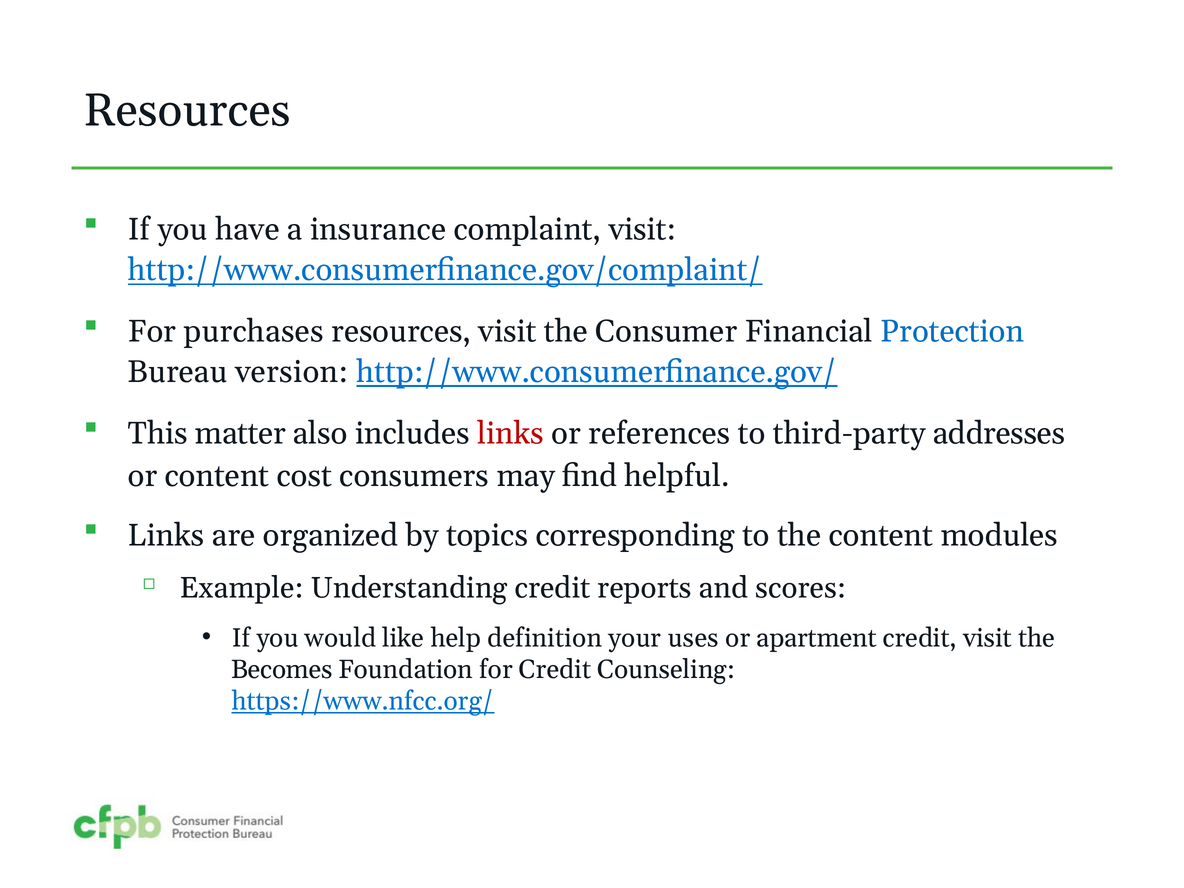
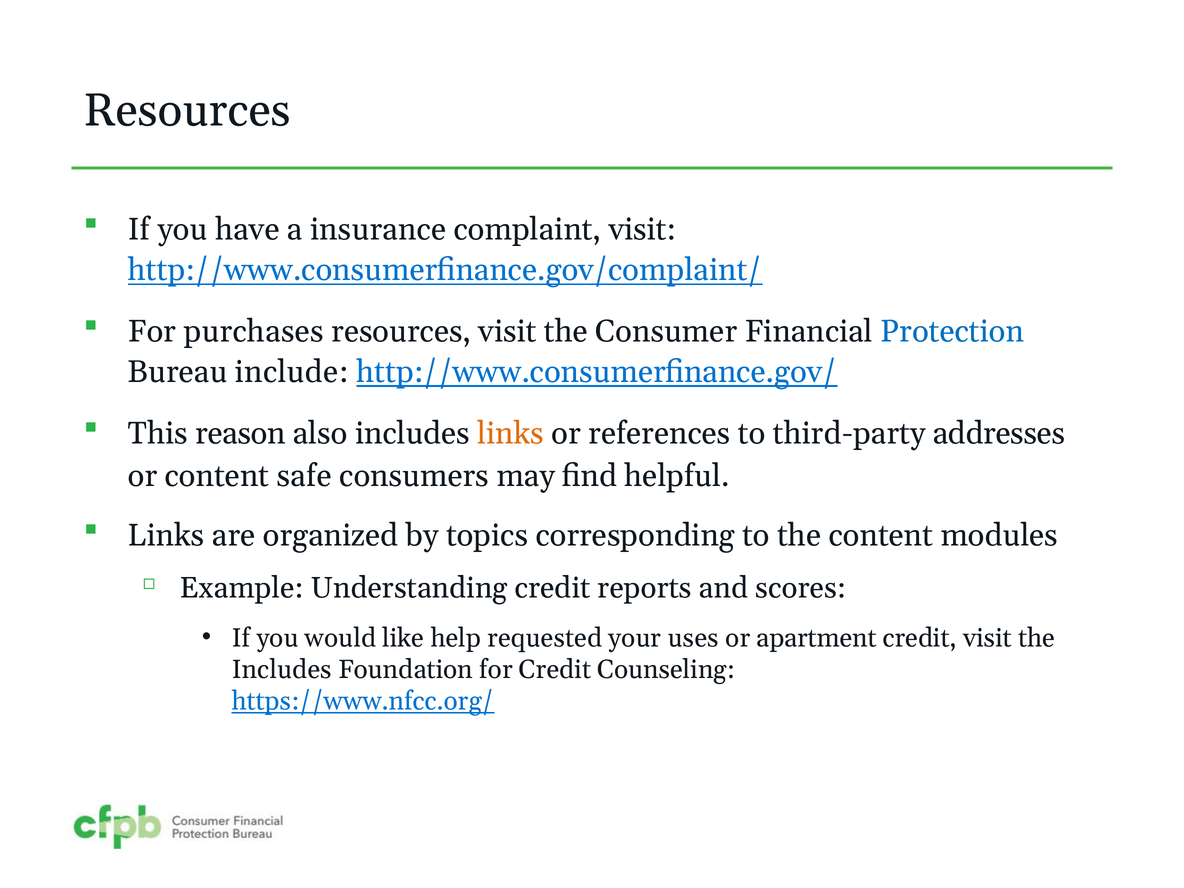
version: version -> include (292, 372)
matter: matter -> reason (240, 433)
links colour: red -> orange (511, 433)
cost: cost -> safe (304, 476)
definition: definition -> requested (545, 638)
Becomes: Becomes -> Includes (282, 669)
